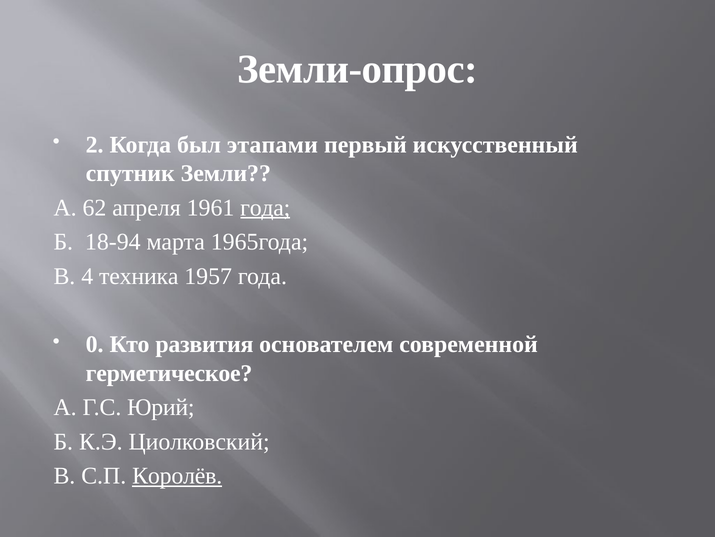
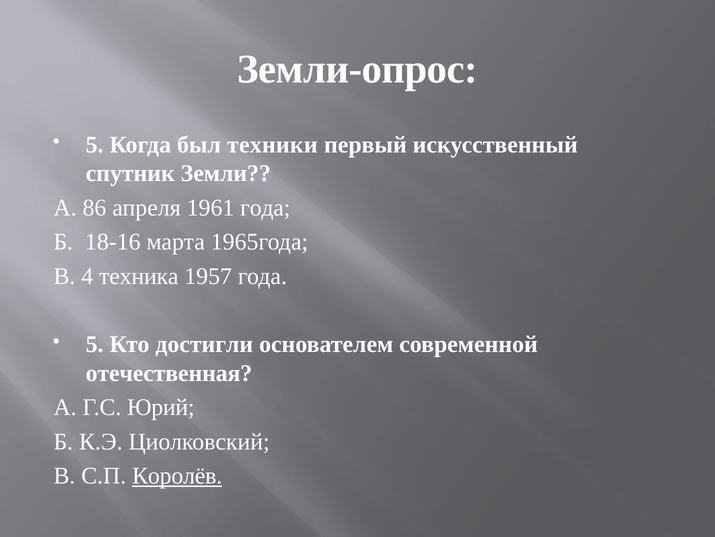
2: 2 -> 5 (95, 145)
этапами: этапами -> техники (272, 145)
62: 62 -> 86 (94, 207)
года underline: present -> none (265, 207)
18-94: 18-94 -> 18-16 (113, 242)
0: 0 -> 5 (95, 344)
развития: развития -> достигли (204, 344)
герметическое: герметическое -> отечественная (169, 373)
